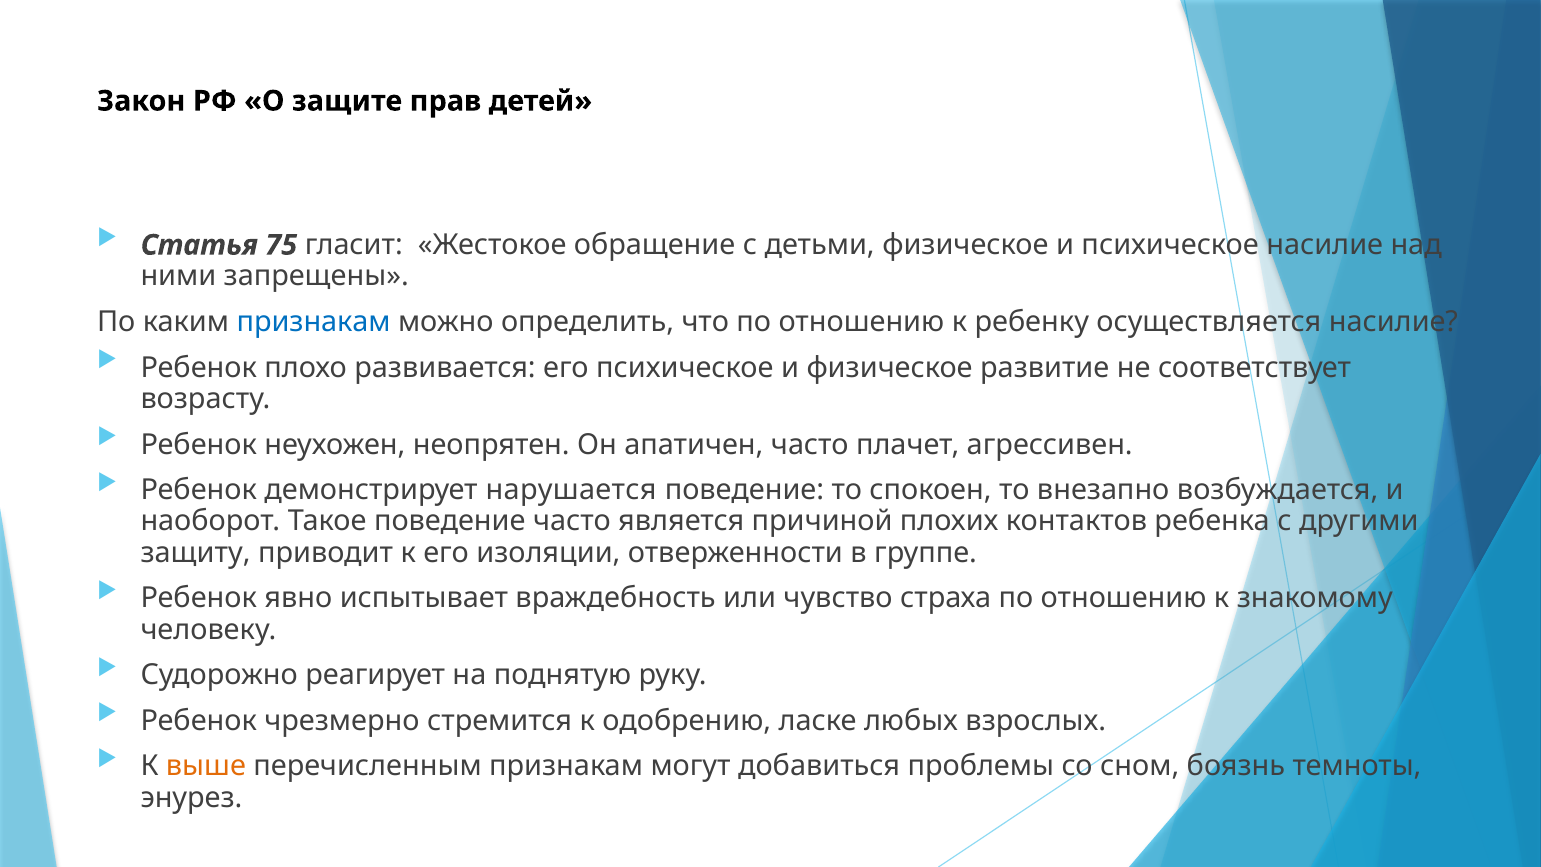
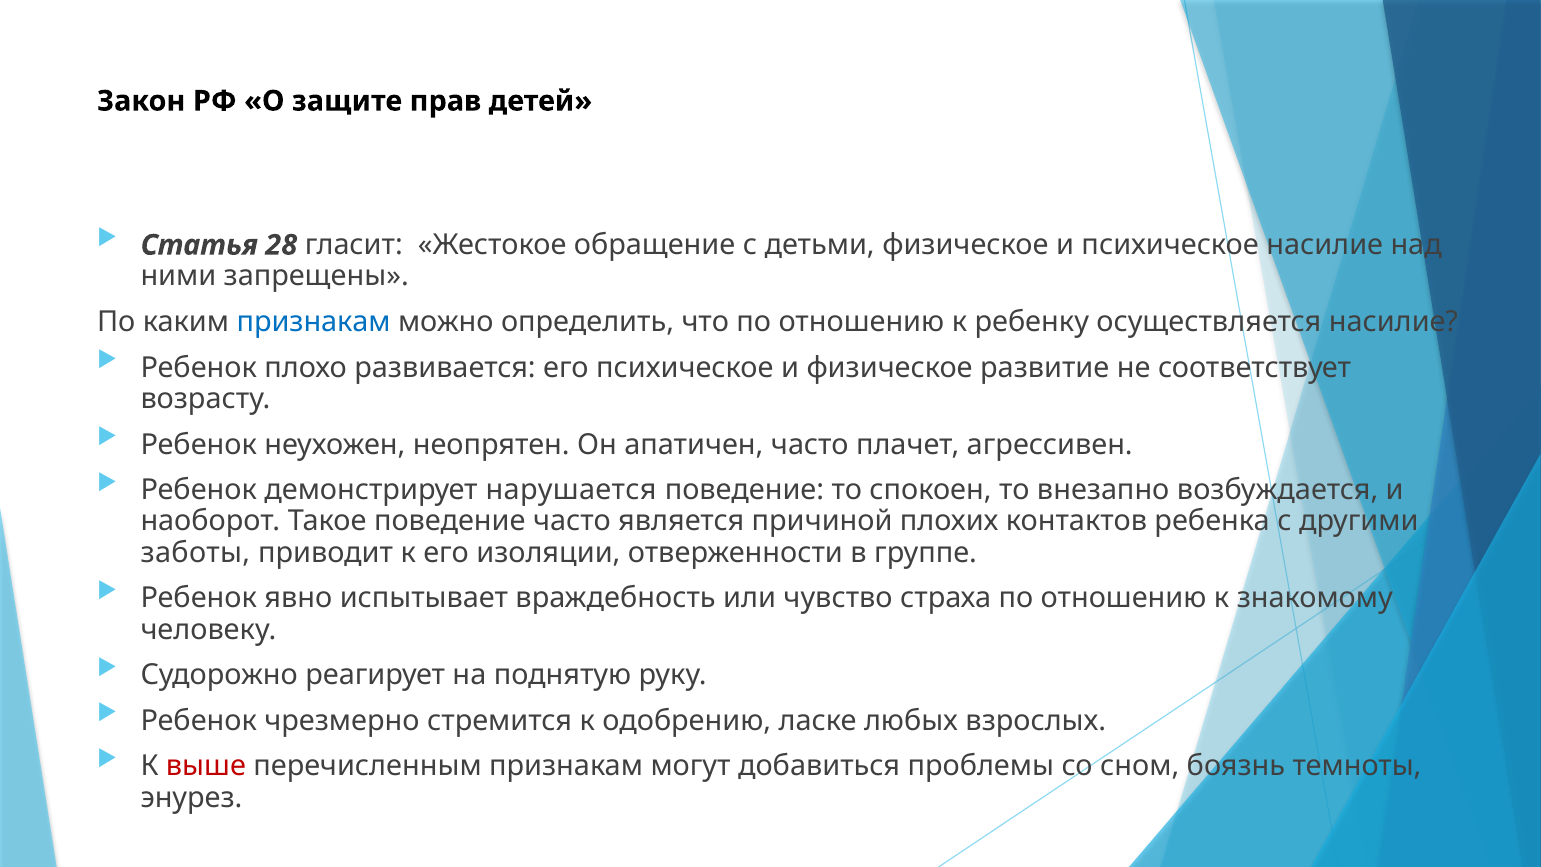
75: 75 -> 28 (281, 245)
защиту: защиту -> заботы (195, 552)
выше colour: orange -> red (206, 766)
